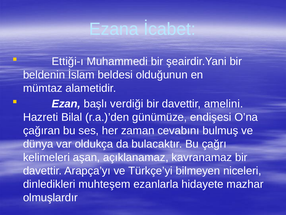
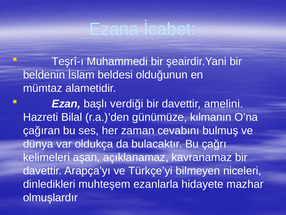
Ettiği-ı: Ettiği-ı -> Teşrî-ı (68, 61)
endişesi: endişesi -> kılmanın (211, 117)
